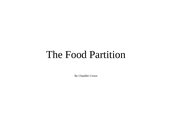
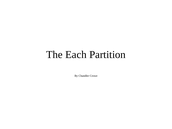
Food: Food -> Each (76, 55)
